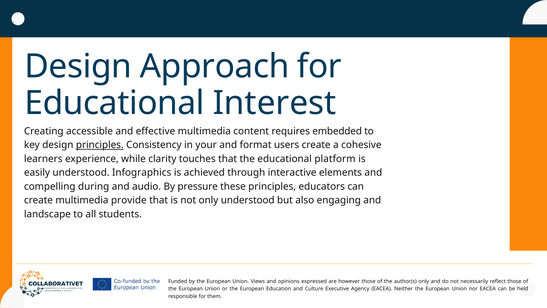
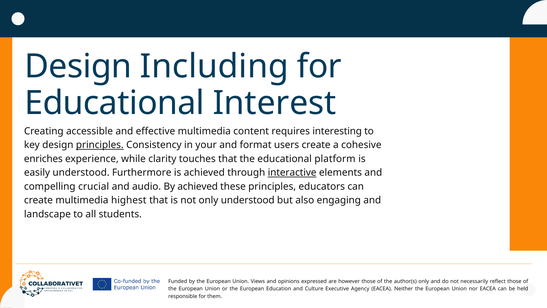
Approach: Approach -> Including (214, 66)
embedded: embedded -> interesting (337, 131)
learners: learners -> enriches (43, 159)
Infographics: Infographics -> Furthermore (142, 173)
interactive underline: none -> present (292, 173)
during: during -> crucial (94, 186)
By pressure: pressure -> achieved (198, 186)
provide: provide -> highest (129, 200)
